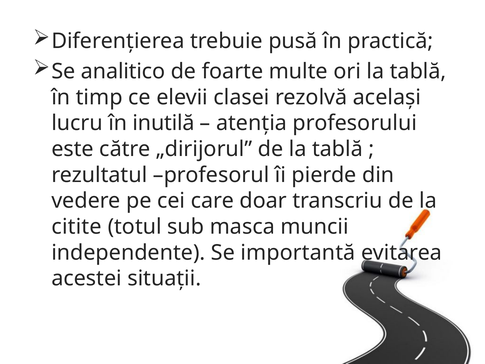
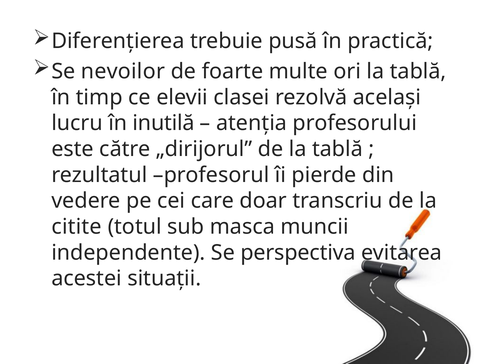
analitico: analitico -> nevoilor (123, 71)
importantă: importantă -> perspectiva (298, 252)
